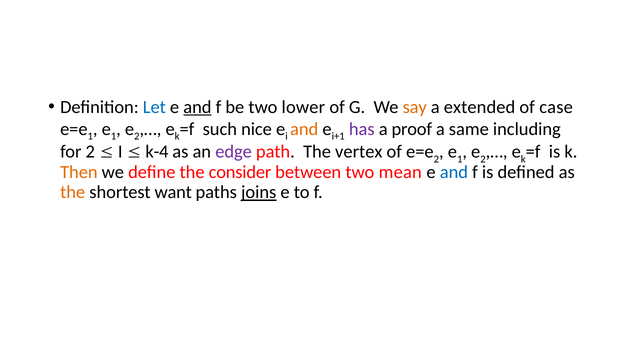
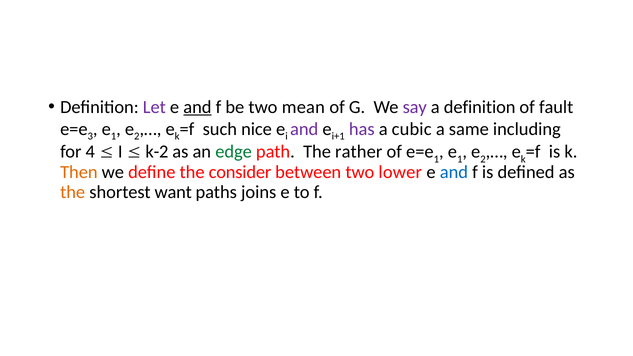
Let colour: blue -> purple (154, 107)
lower: lower -> mean (303, 107)
say colour: orange -> purple (415, 107)
a extended: extended -> definition (480, 107)
case: case -> fault (556, 107)
1: 1 -> 3 (90, 136)
and colour: orange -> purple (304, 129)
proof: proof -> cubic (412, 129)
for 2: 2 -> 4 (90, 152)
k-4: k-4 -> k-2 (157, 152)
edge colour: purple -> green (234, 152)
vertex: vertex -> rather (359, 152)
2: 2 -> 1 (436, 159)
mean: mean -> lower (400, 172)
joins underline: present -> none (259, 192)
